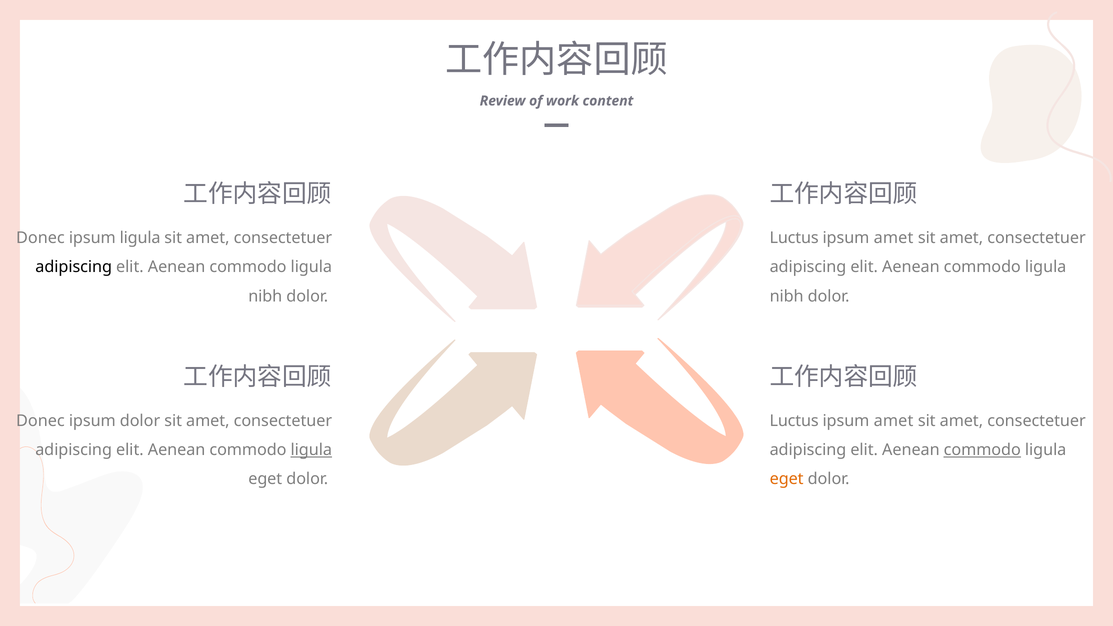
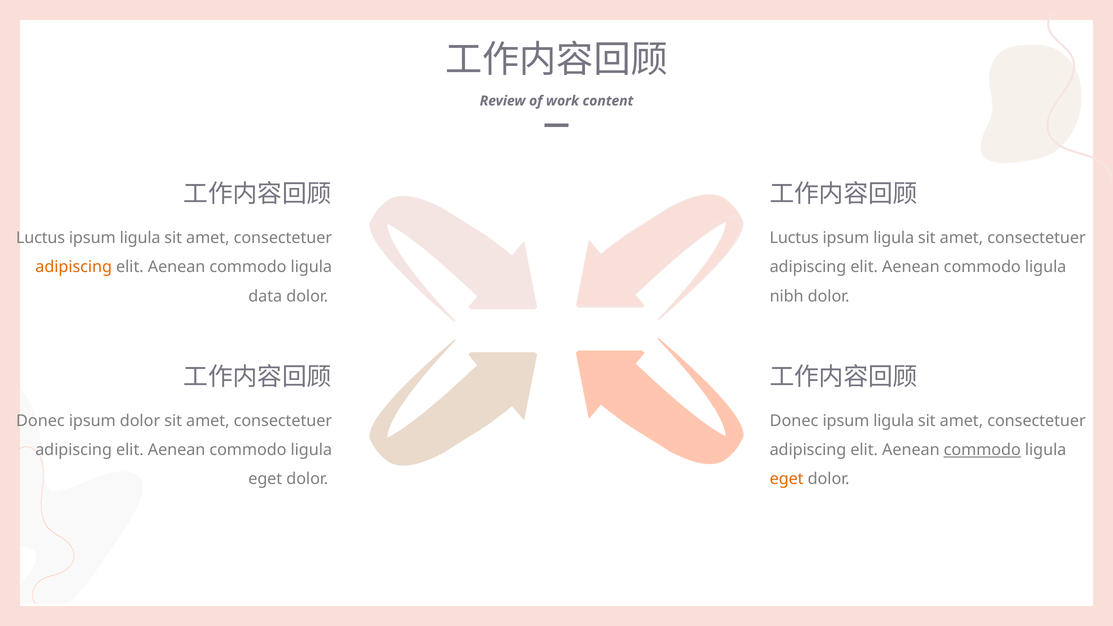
Donec: Donec -> Luctus (41, 238)
amet: amet -> ligula (894, 238)
adipiscing colour: black -> orange (74, 267)
nibh: nibh -> data (265, 296)
Luctus: Luctus -> Donec (794, 421)
amet: amet -> ligula (894, 421)
ligula underline: present -> none (311, 450)
